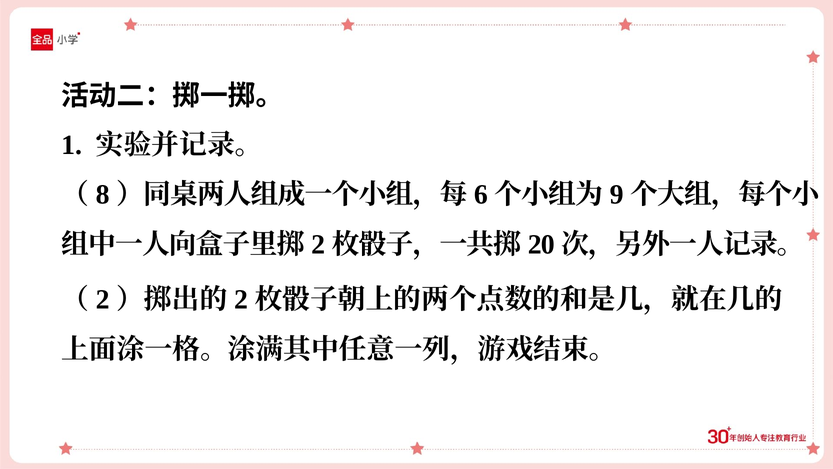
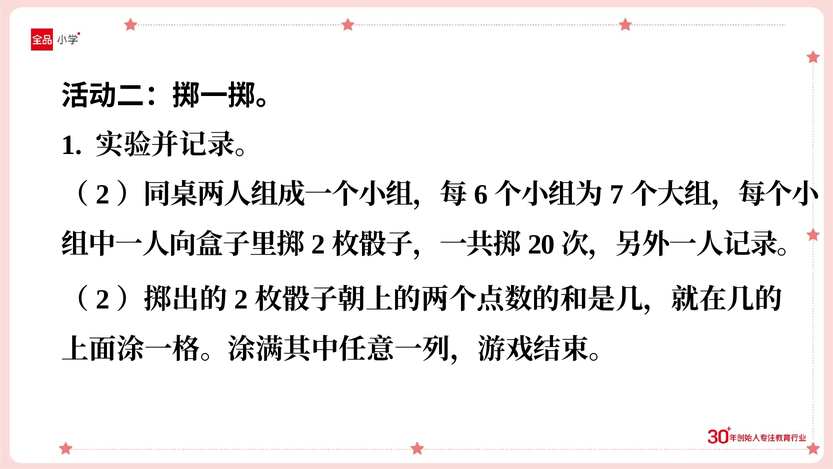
8: 8 -> 2 (103, 194)
9: 9 -> 7 (617, 194)
